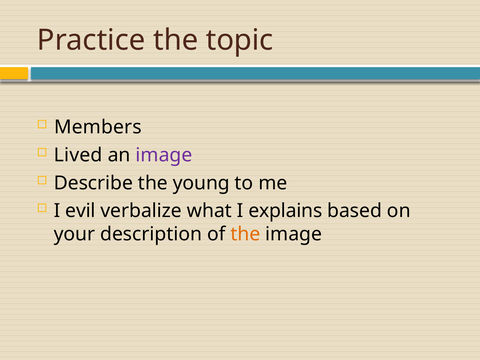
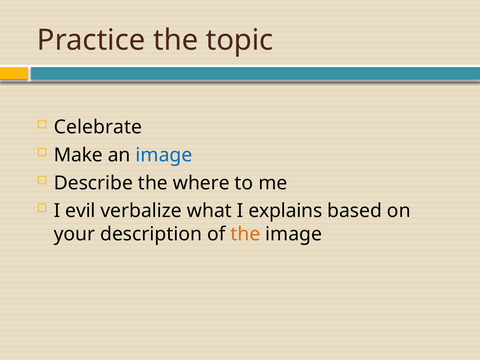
Members: Members -> Celebrate (98, 127)
Lived: Lived -> Make (78, 155)
image colour: purple -> blue (164, 155)
young: young -> where (201, 183)
